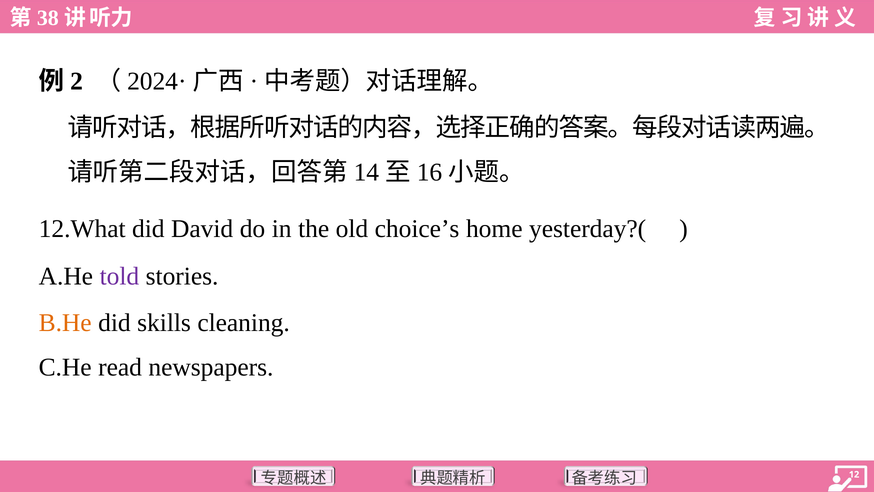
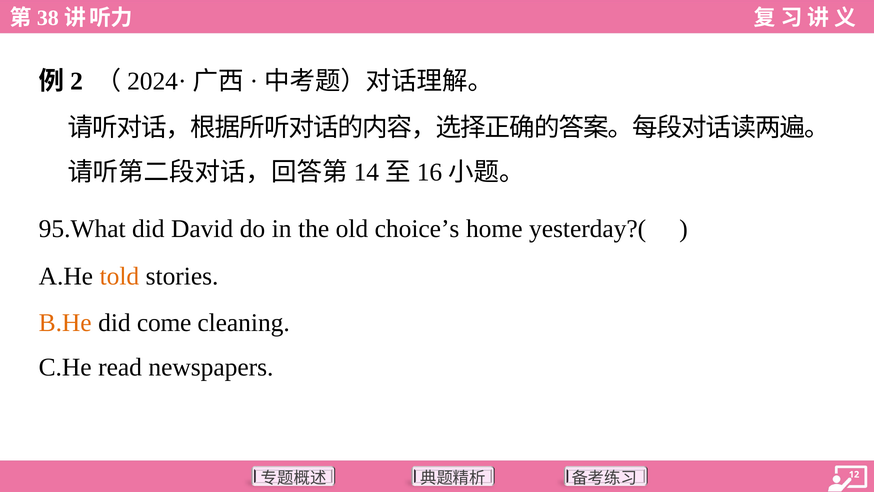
12.What: 12.What -> 95.What (82, 229)
told colour: purple -> orange (119, 276)
skills: skills -> come (164, 322)
